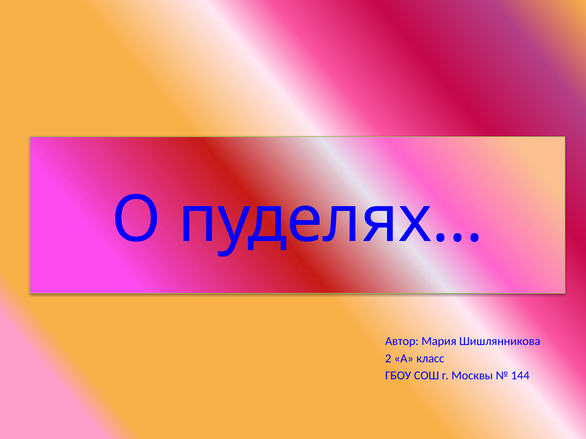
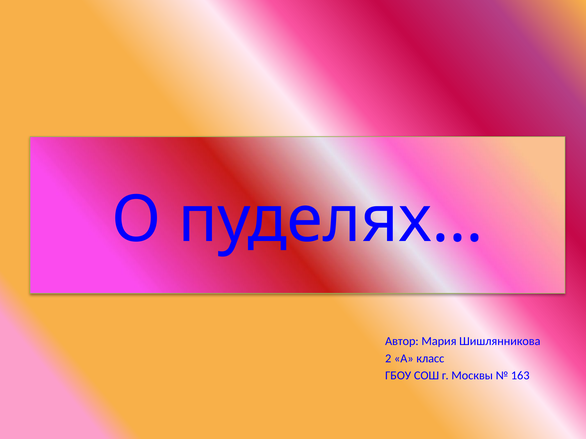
144: 144 -> 163 (520, 376)
